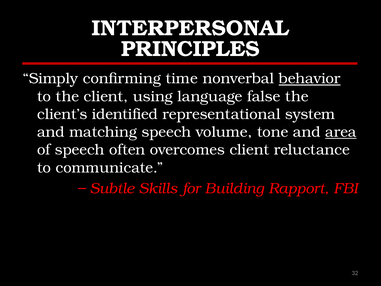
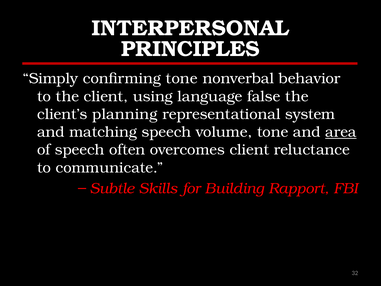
confirming time: time -> tone (182, 79)
behavior underline: present -> none (310, 79)
identified: identified -> planning (125, 114)
